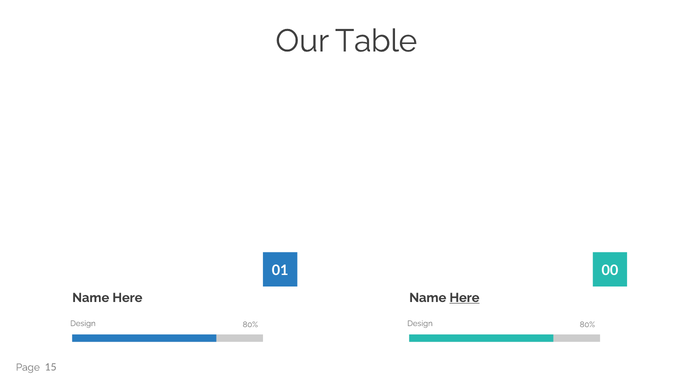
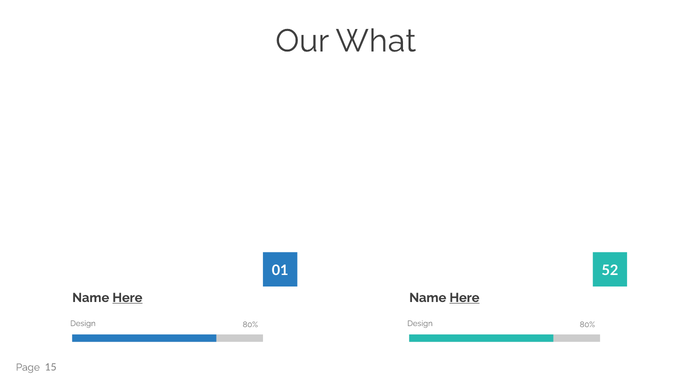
Table: Table -> What (376, 41)
00: 00 -> 52 (610, 270)
Here underline: none -> present (127, 298)
